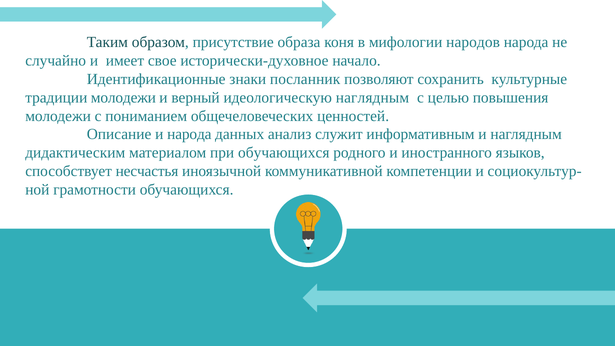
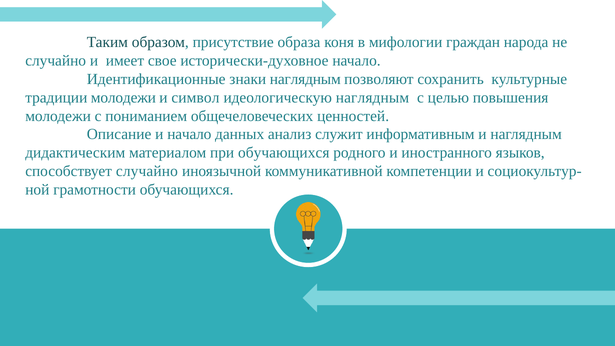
народов: народов -> граждан (473, 42)
знаки посланник: посланник -> наглядным (305, 79)
верный: верный -> символ (195, 97)
и народа: народа -> начало (189, 134)
способствует несчастья: несчастья -> случайно (147, 171)
